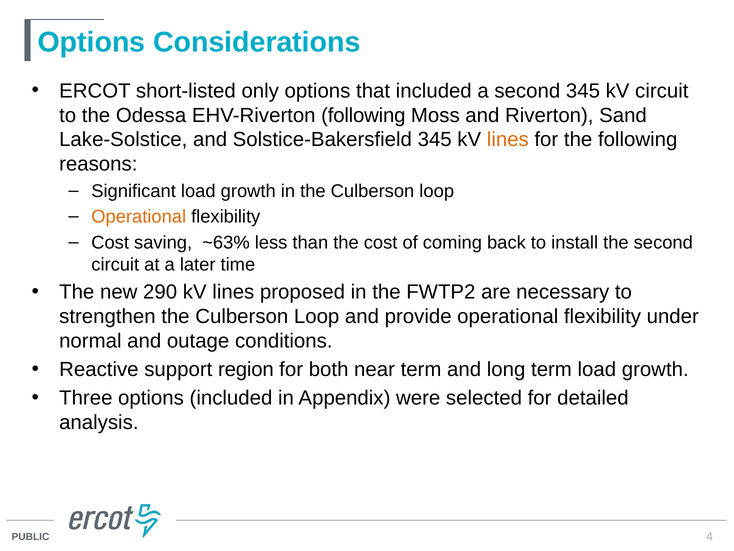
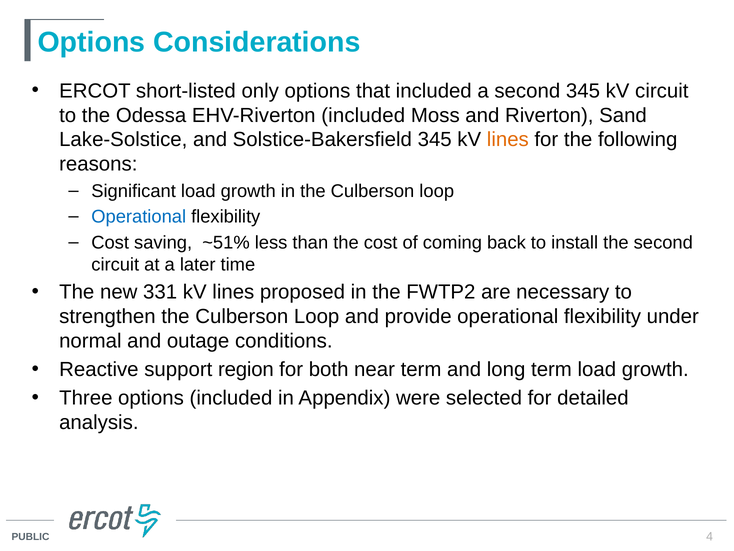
EHV-Riverton following: following -> included (363, 115)
Operational colour: orange -> blue (139, 217)
~63%: ~63% -> ~51% (226, 242)
290: 290 -> 331 (160, 292)
